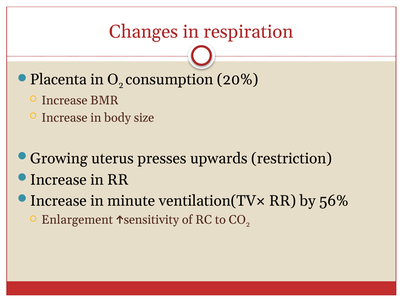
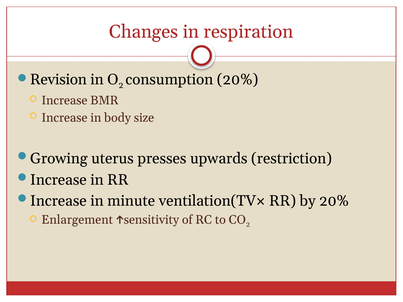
Placenta: Placenta -> Revision (58, 79)
by 56%: 56% -> 20% (334, 201)
